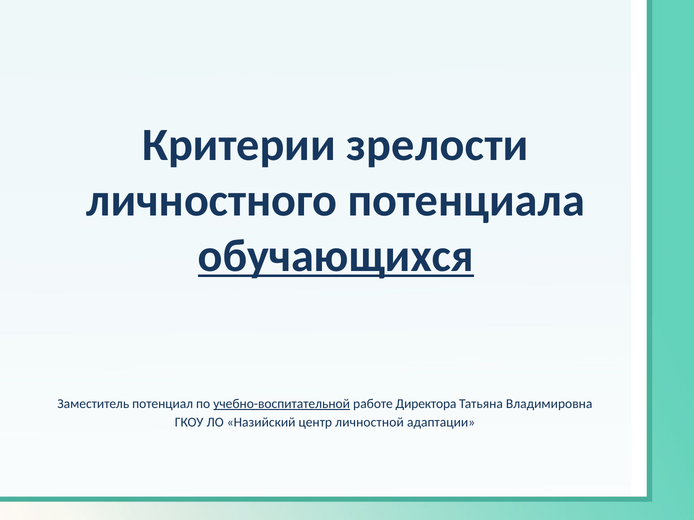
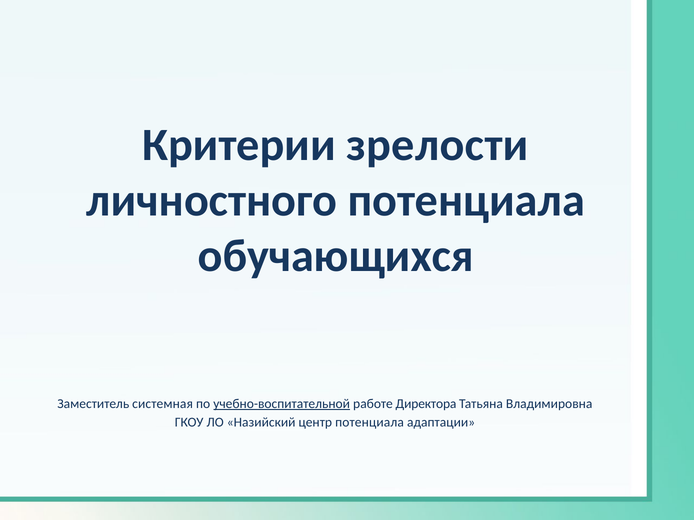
обучающихся underline: present -> none (336, 256)
потенциал: потенциал -> системная (163, 404)
центр личностной: личностной -> потенциала (370, 423)
